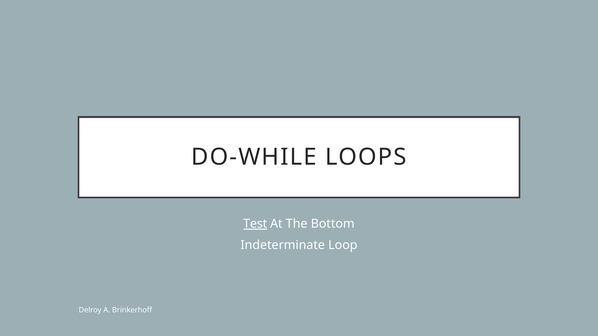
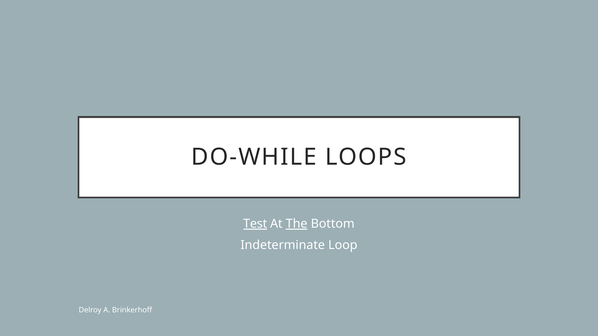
The underline: none -> present (297, 224)
